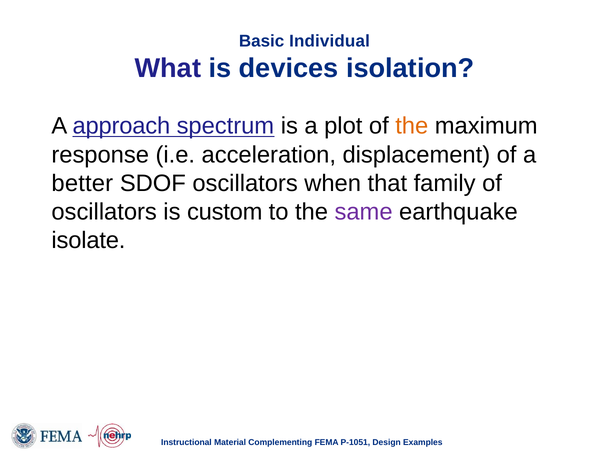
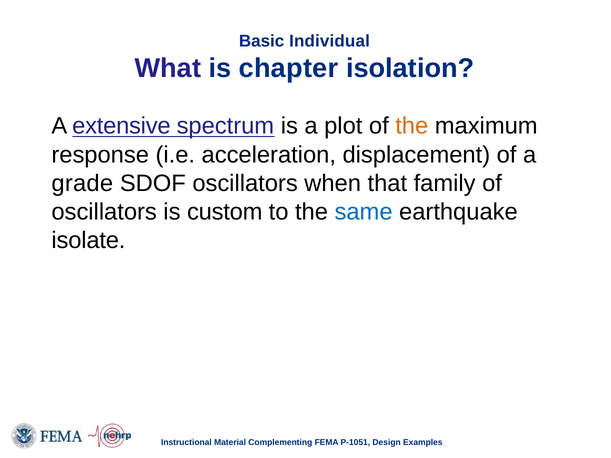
devices: devices -> chapter (289, 68)
approach: approach -> extensive (121, 126)
better: better -> grade (82, 183)
same colour: purple -> blue (364, 212)
